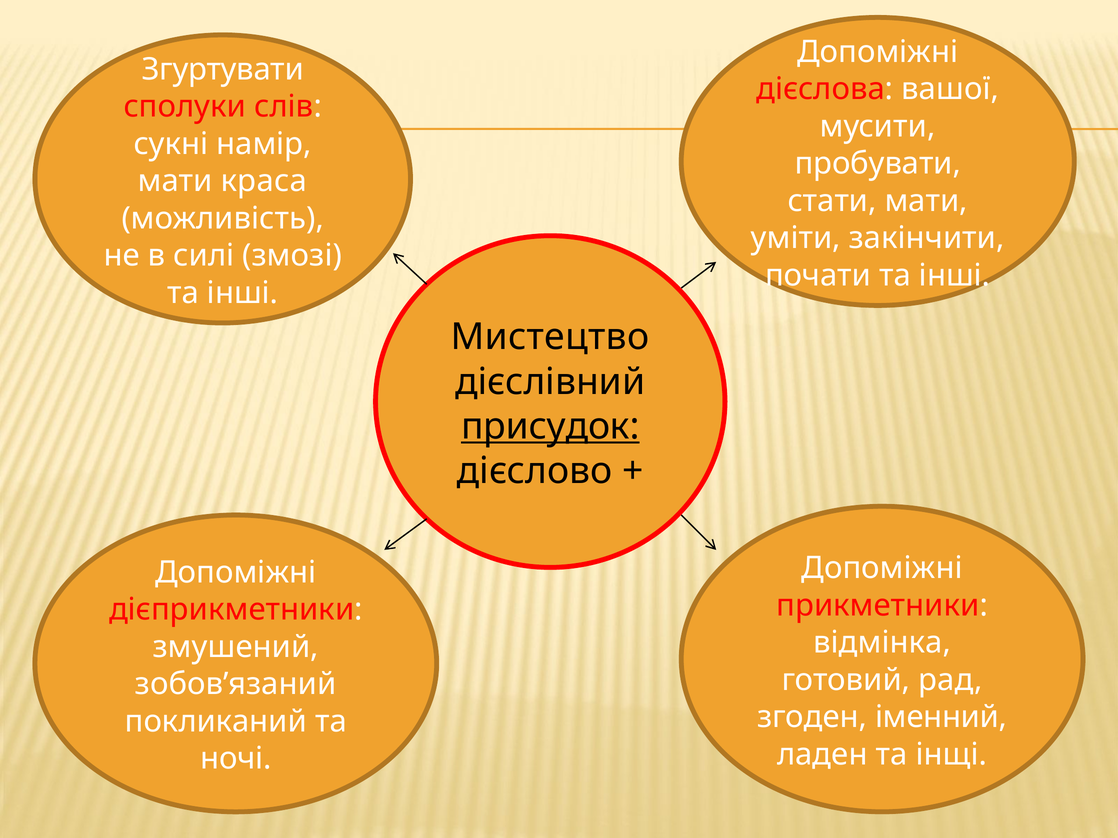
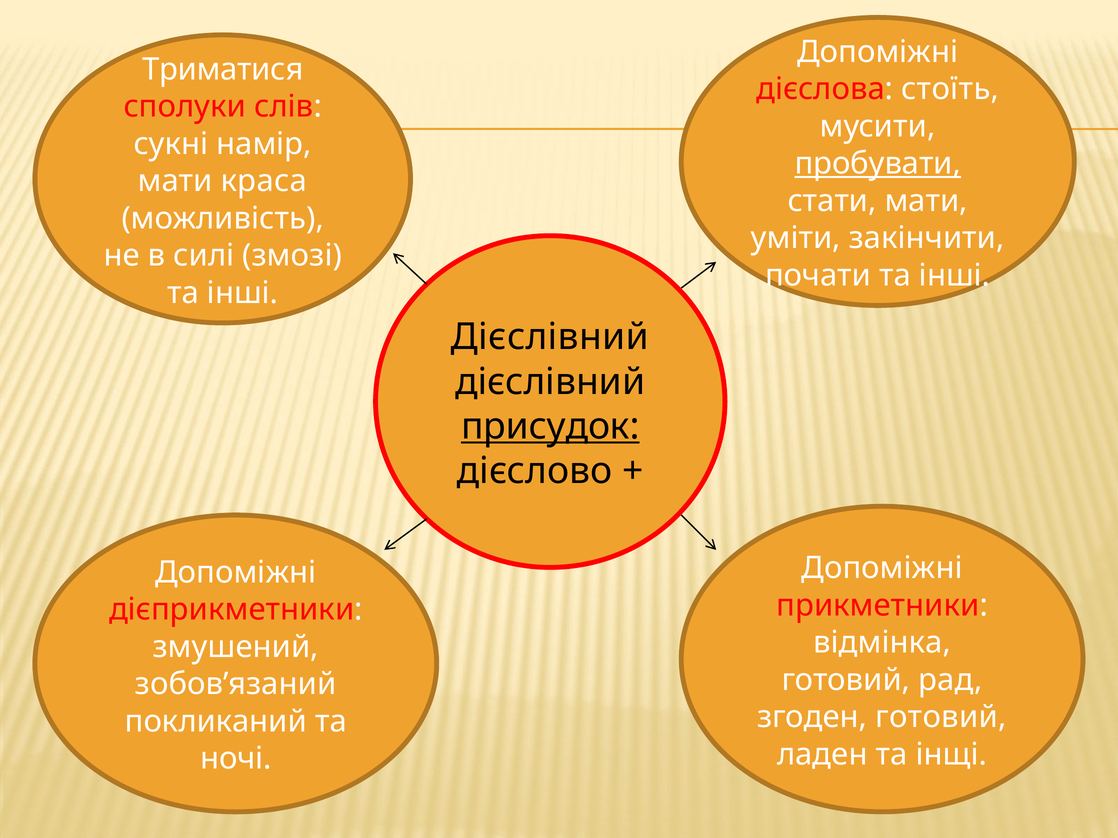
Згуртувати: Згуртувати -> Триматися (223, 69)
вашої: вашої -> стоїть (950, 89)
пробувати underline: none -> present (878, 164)
Мистецтво: Мистецтво -> Дієслівний (550, 337)
згоден іменний: іменний -> готовий (941, 718)
